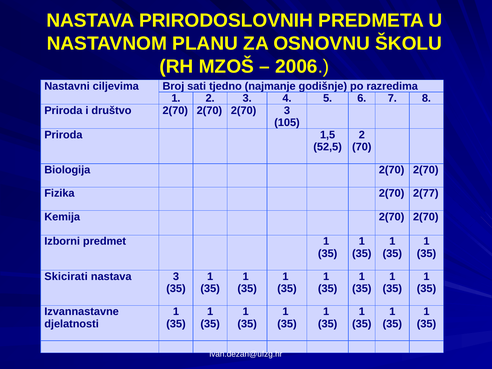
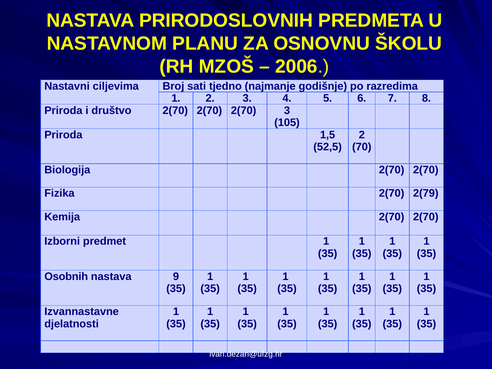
2(77: 2(77 -> 2(79 (426, 193)
Skicirati: Skicirati -> Osobnih (66, 277)
nastava 3: 3 -> 9 (176, 277)
